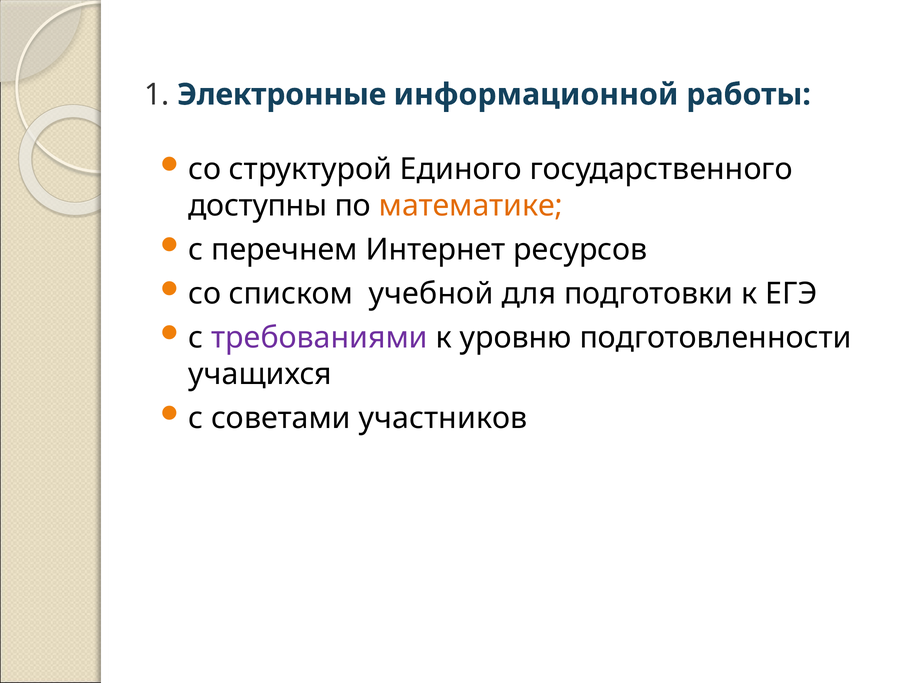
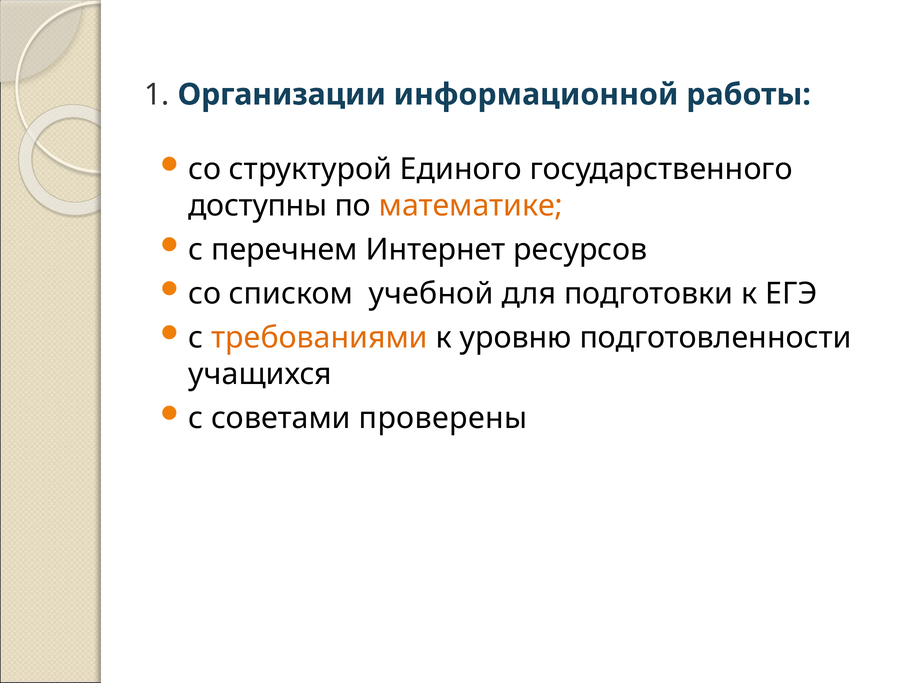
Электронные: Электронные -> Организации (282, 95)
требованиями colour: purple -> orange (320, 338)
участников: участников -> проверены (443, 418)
